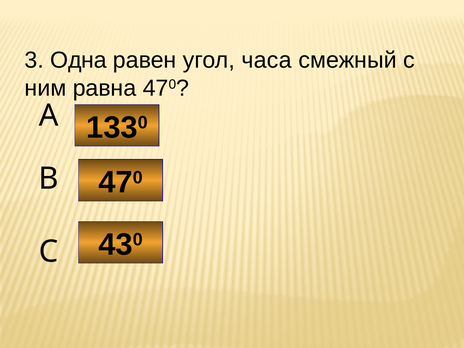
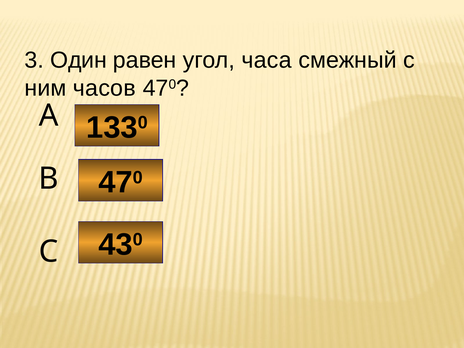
Одна: Одна -> Один (79, 60)
равна: равна -> часов (104, 88)
